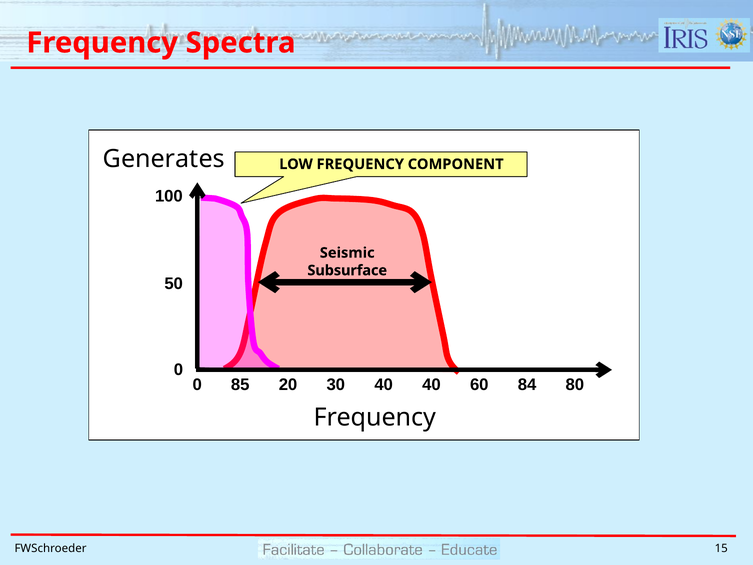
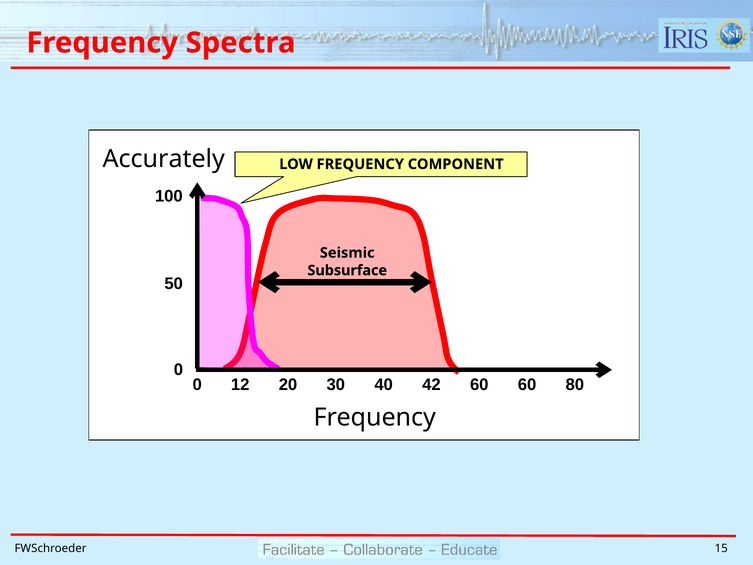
Generates: Generates -> Accurately (164, 159)
85: 85 -> 12 (240, 385)
40 40: 40 -> 42 (431, 385)
60 84: 84 -> 60 (527, 385)
